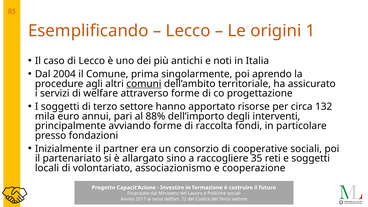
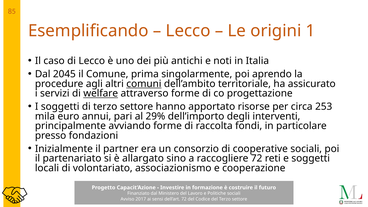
2004: 2004 -> 2045 (64, 74)
welfare underline: none -> present (101, 93)
132: 132 -> 253 (324, 107)
88%: 88% -> 29% (155, 116)
raccogliere 35: 35 -> 72 (257, 158)
